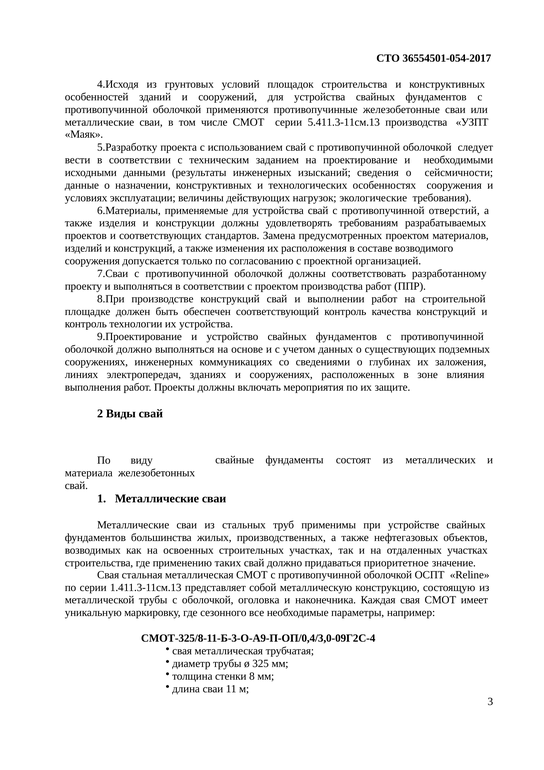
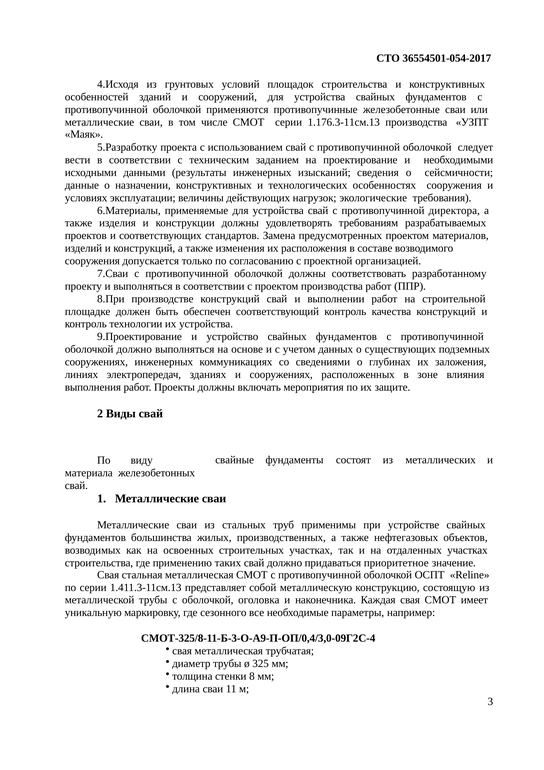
5.411.3-11см.13: 5.411.3-11см.13 -> 1.176.3-11см.13 (344, 122)
отверстий: отверстий -> директора (454, 210)
